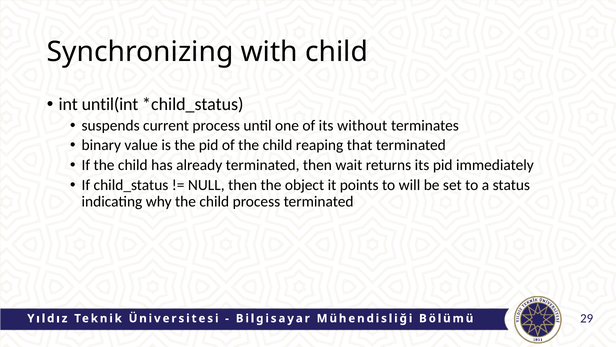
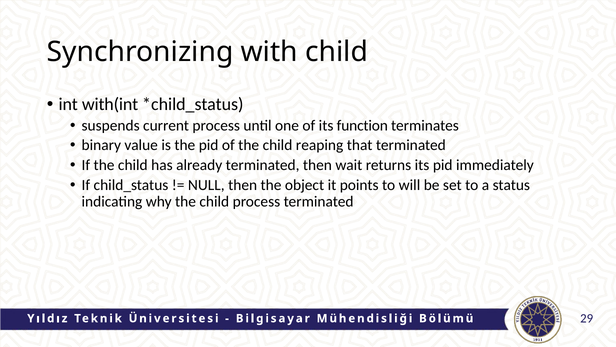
until(int: until(int -> with(int (110, 104)
without: without -> function (362, 125)
